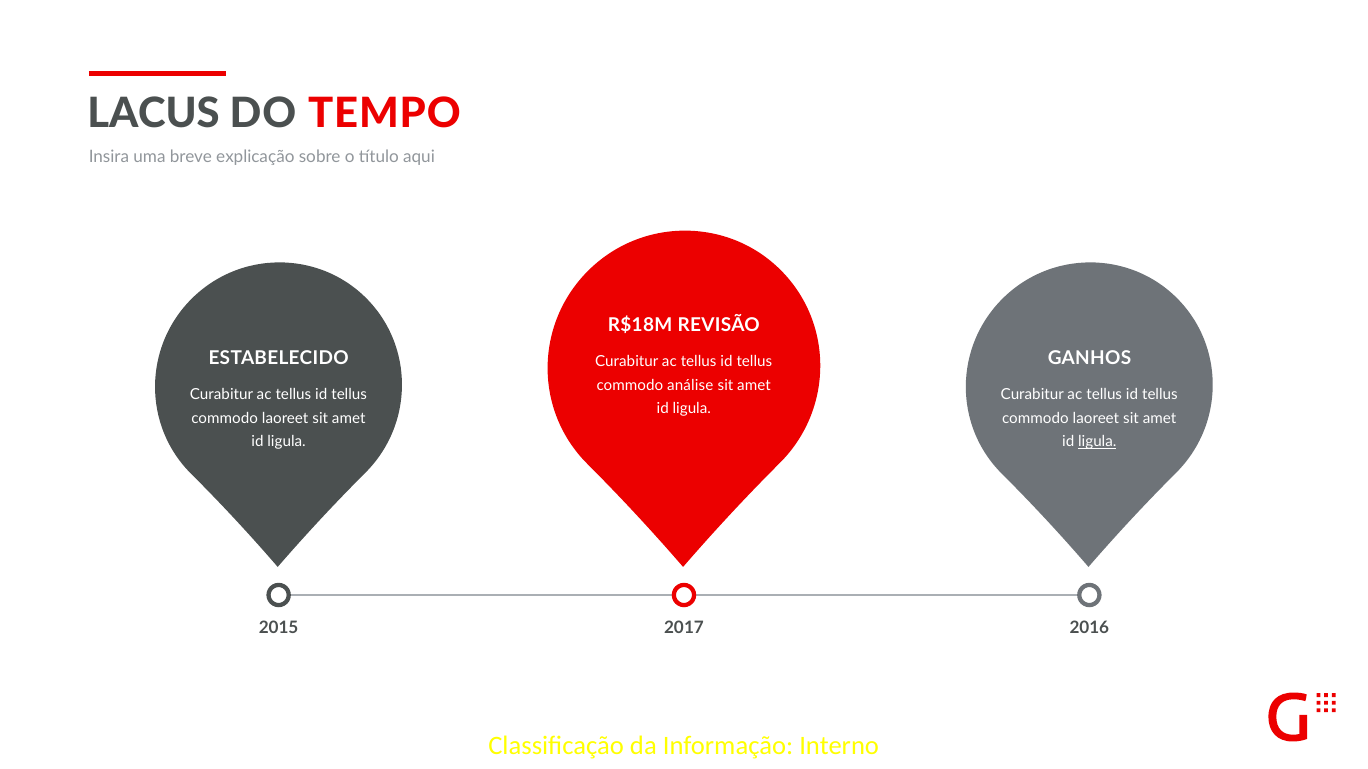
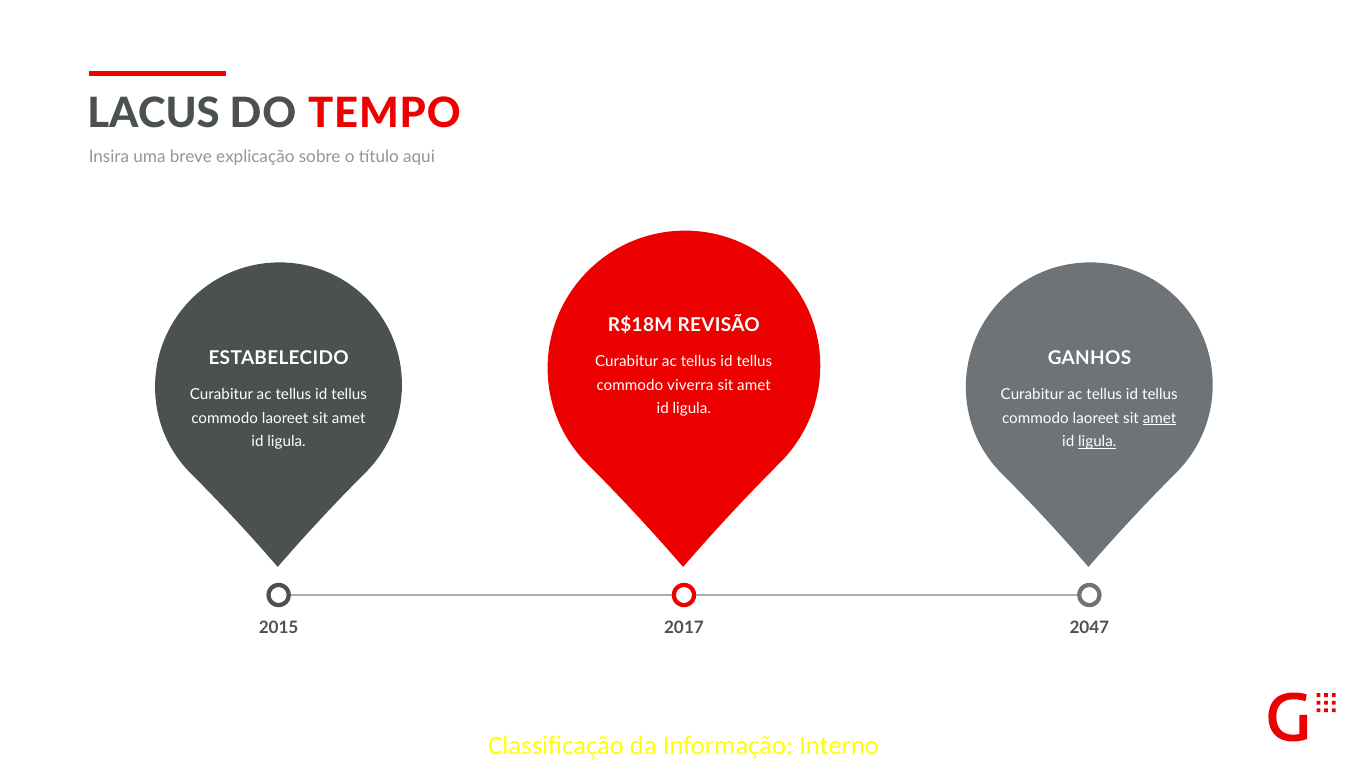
análise: análise -> viverra (690, 385)
amet underline: none -> present (1160, 419)
2016: 2016 -> 2047 (1089, 628)
